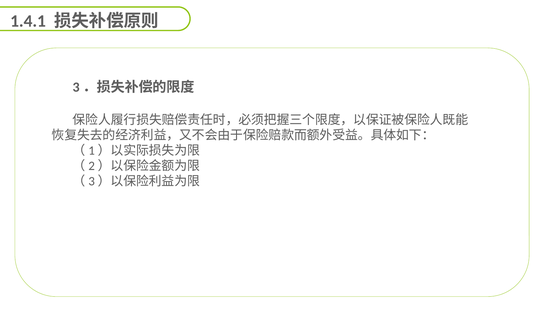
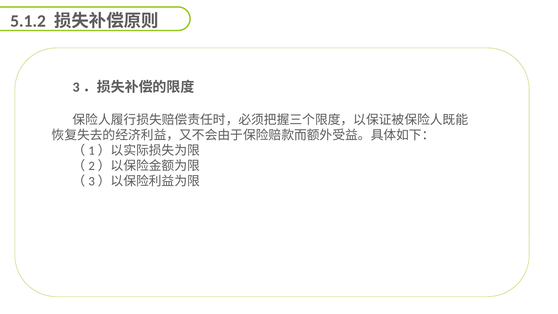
1.4.1: 1.4.1 -> 5.1.2 (28, 21)
